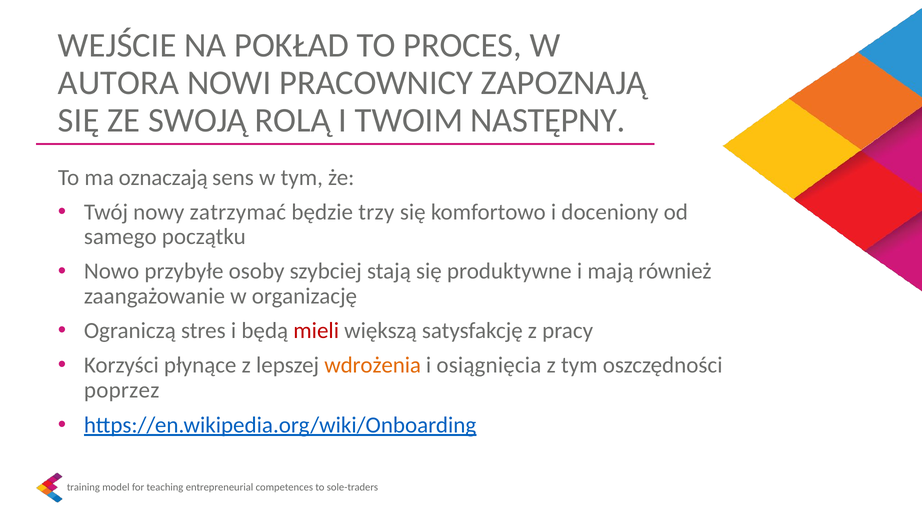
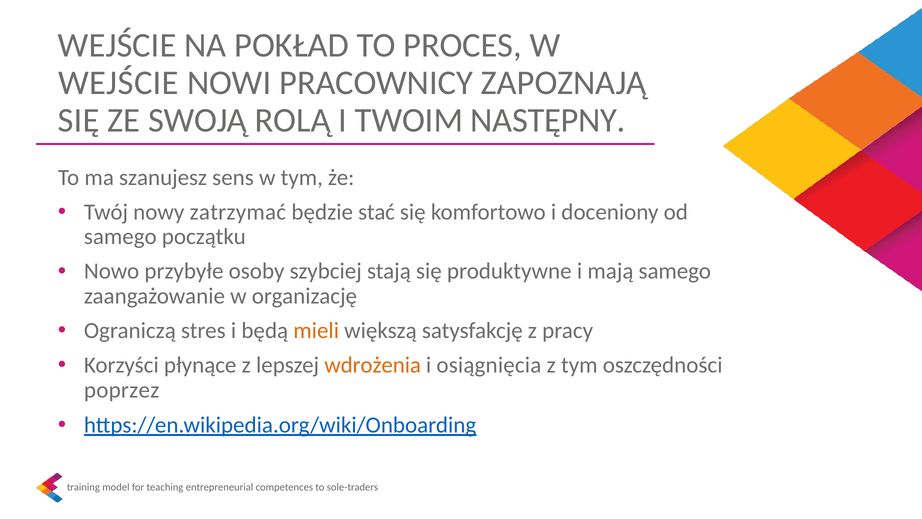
AUTORA: AUTORA -> WEJŚCIE (118, 83)
oznaczają: oznaczają -> szanujesz (163, 177)
trzy: trzy -> stać (377, 212)
mają również: również -> samego (675, 271)
mieli colour: red -> orange (316, 331)
